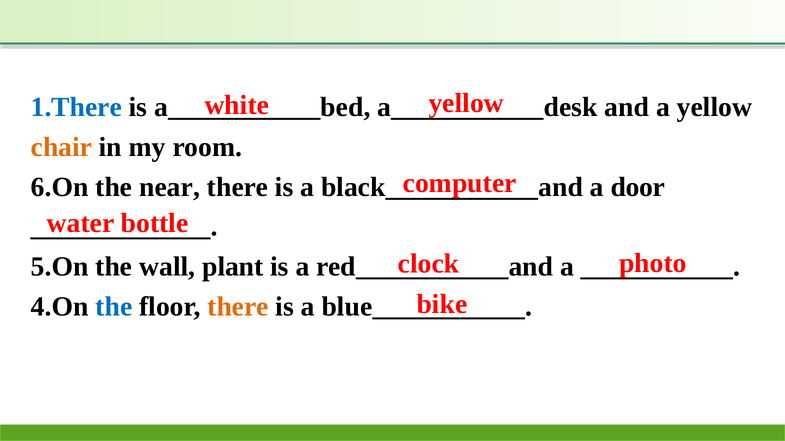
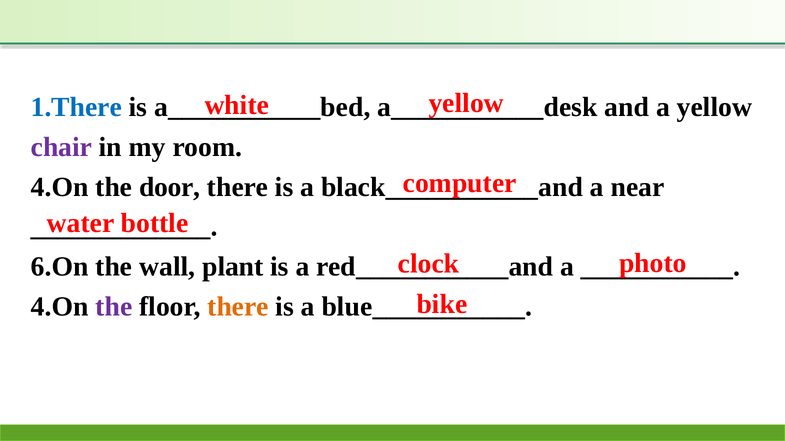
chair colour: orange -> purple (62, 147)
6.On: 6.On -> 4.On (60, 187)
near: near -> door (170, 187)
door: door -> near (638, 187)
5.On: 5.On -> 6.On (60, 267)
the colour: blue -> purple (114, 307)
